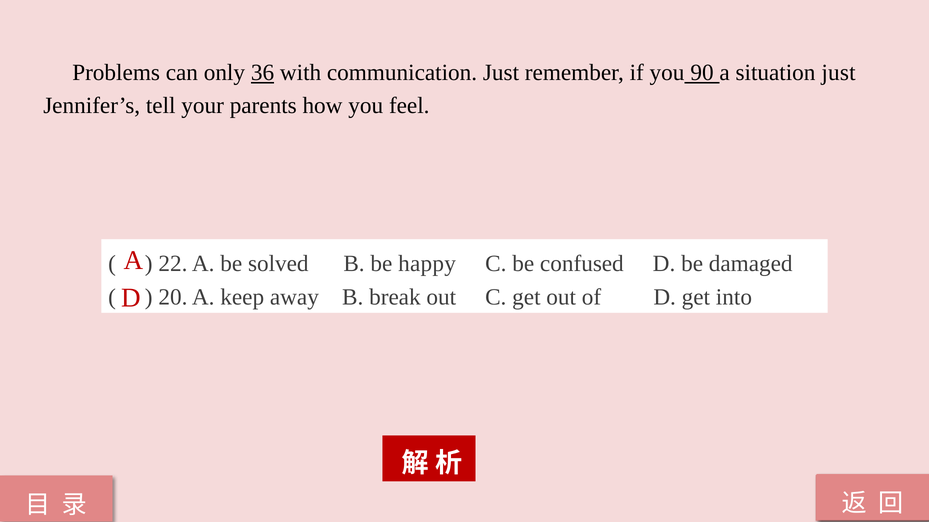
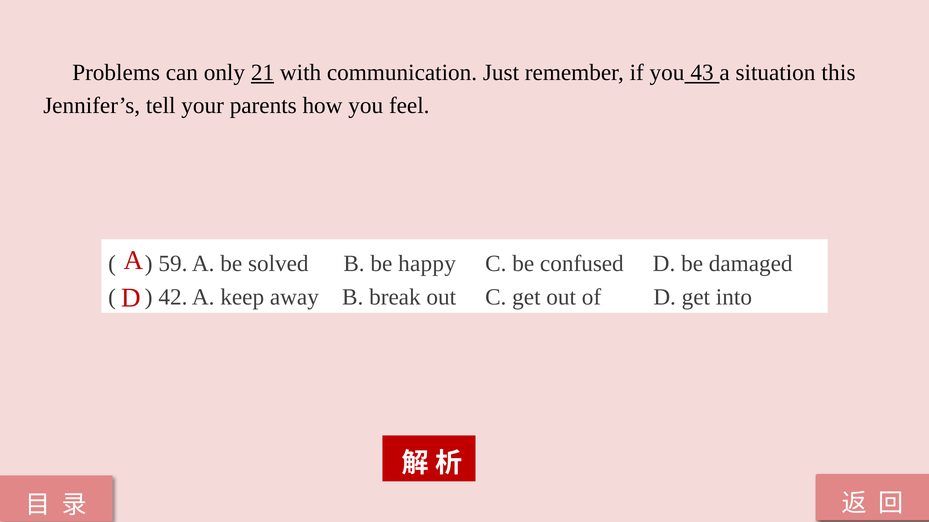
36: 36 -> 21 (263, 72)
90: 90 -> 43 (702, 72)
situation just: just -> this (839, 72)
22: 22 -> 59 (173, 264)
20: 20 -> 42 (173, 297)
